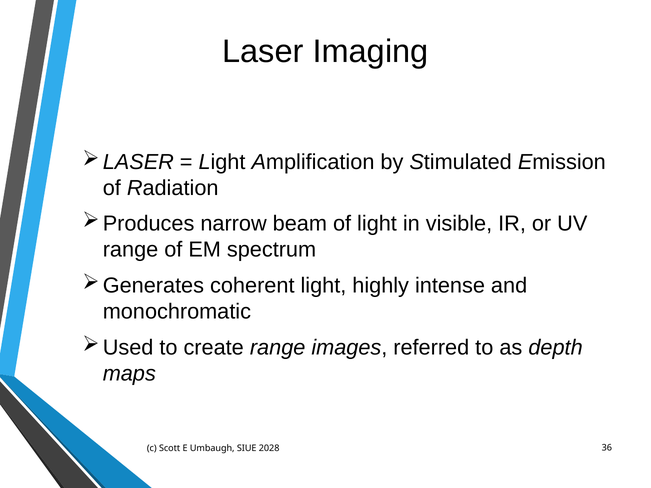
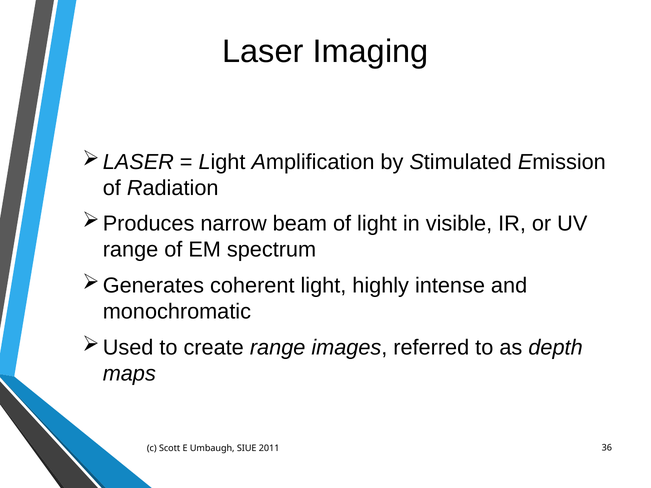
2028: 2028 -> 2011 (269, 448)
